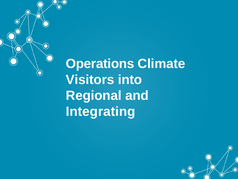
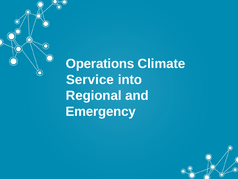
Visitors: Visitors -> Service (90, 79)
Integrating: Integrating -> Emergency (101, 111)
